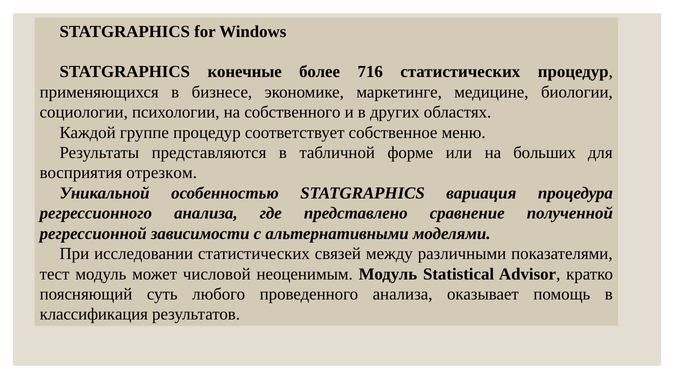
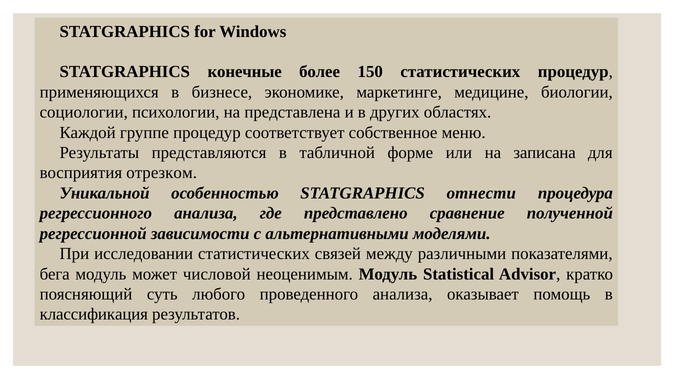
716: 716 -> 150 (370, 72)
собственного: собственного -> представлена (292, 112)
больших: больших -> записана (545, 153)
вариация: вариация -> отнести (481, 193)
тест: тест -> бега (55, 274)
